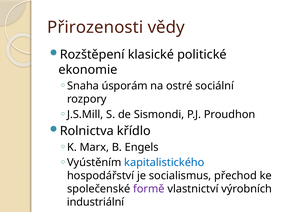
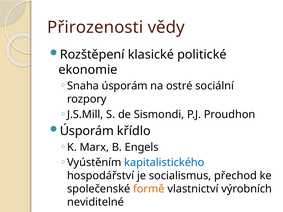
Rolnictva: Rolnictva -> Úsporám (87, 131)
formě colour: purple -> orange (149, 189)
industriální: industriální -> neviditelné (95, 202)
